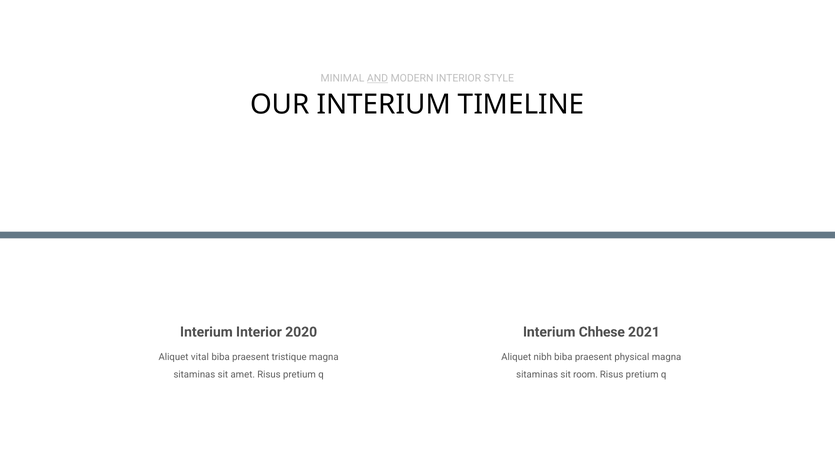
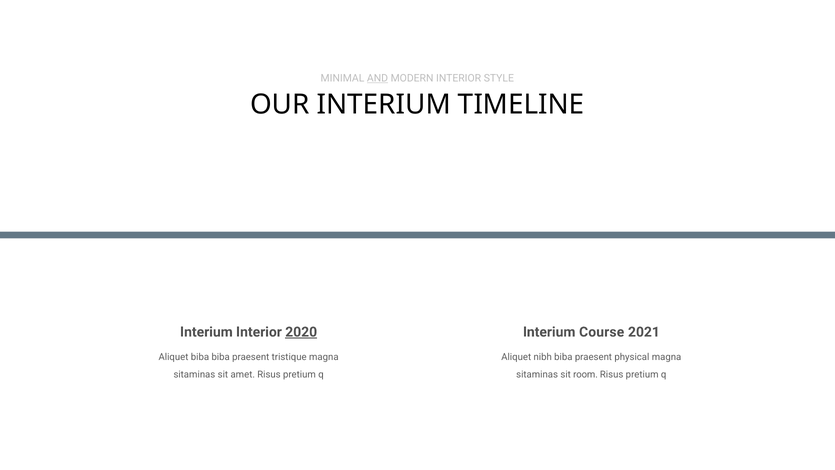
2020 underline: none -> present (301, 332)
Chhese: Chhese -> Course (602, 332)
Aliquet vital: vital -> biba (200, 357)
